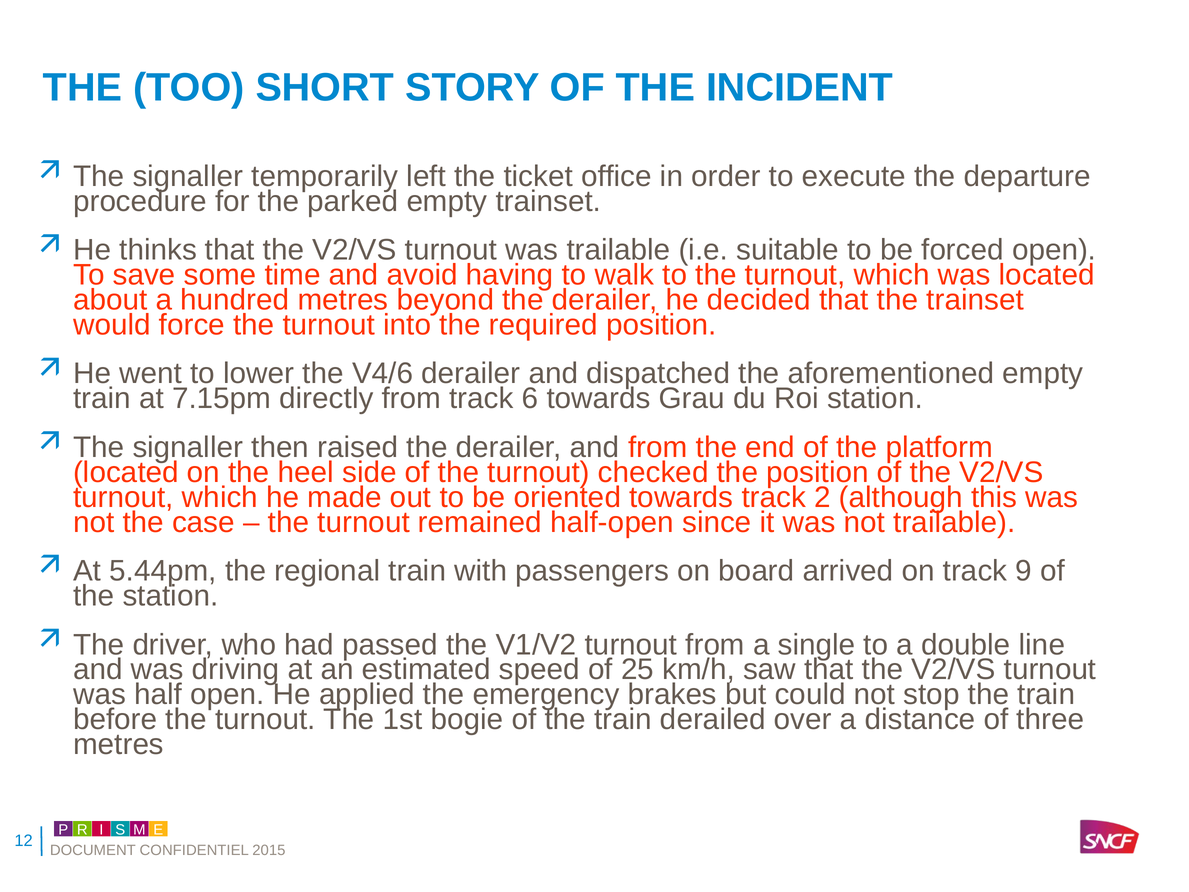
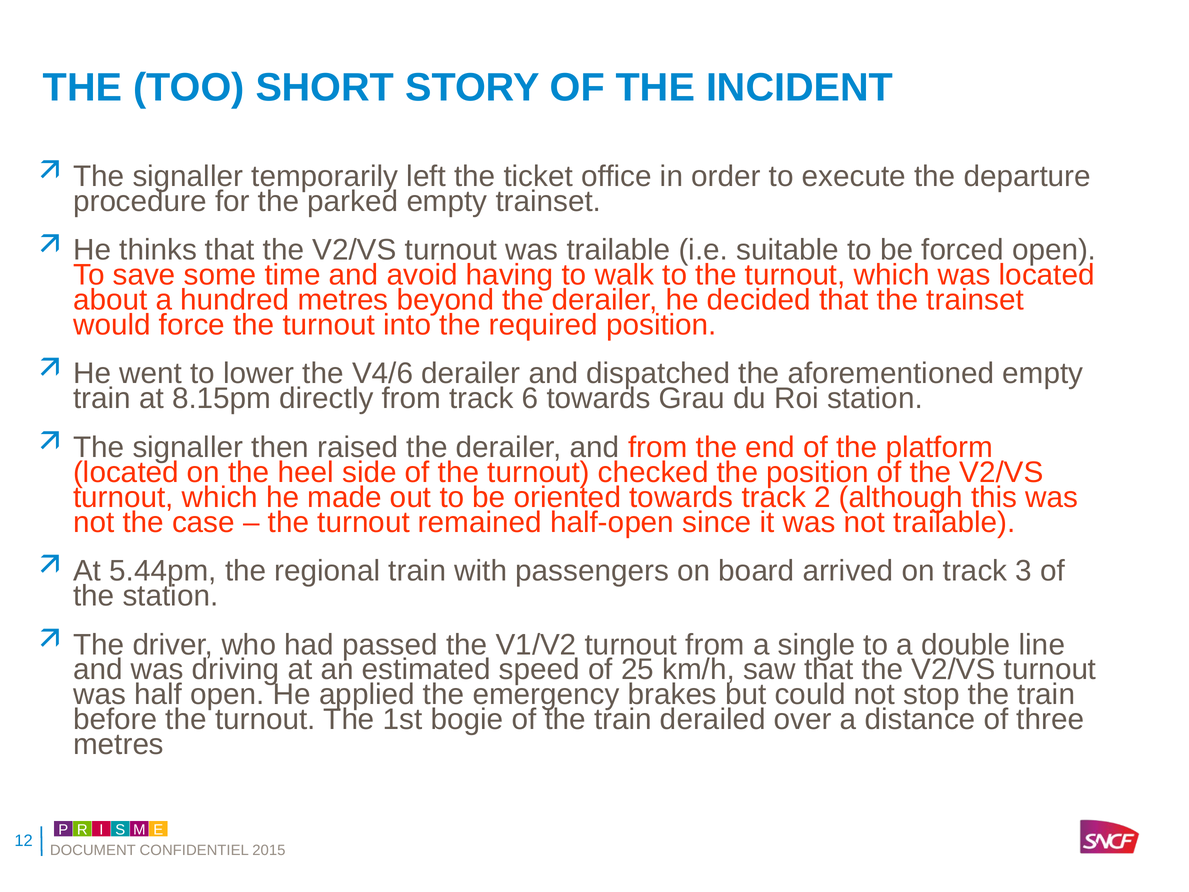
7.15pm: 7.15pm -> 8.15pm (222, 399)
9: 9 -> 3 (1024, 571)
